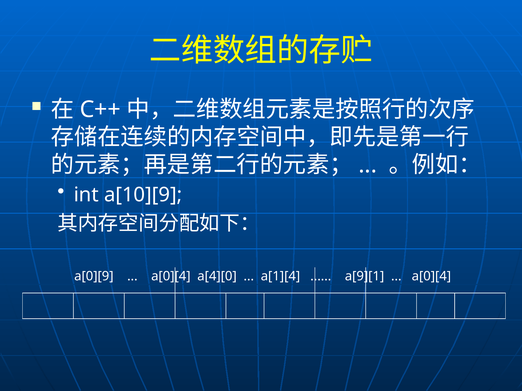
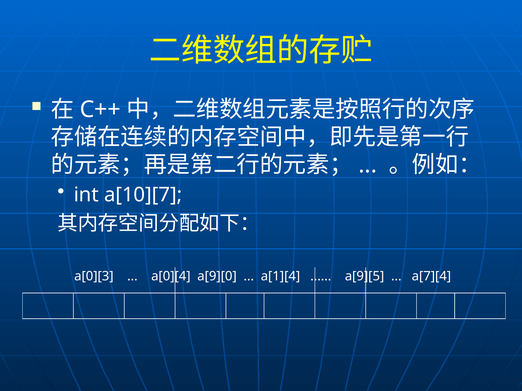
a[10][9: a[10][9 -> a[10][7 (143, 195)
a[0][9: a[0][9 -> a[0][3 (94, 277)
a[4][0: a[4][0 -> a[9][0 (217, 277)
a[9][1: a[9][1 -> a[9][5 (365, 277)
a[0][4: a[0][4 -> a[7][4 (431, 277)
